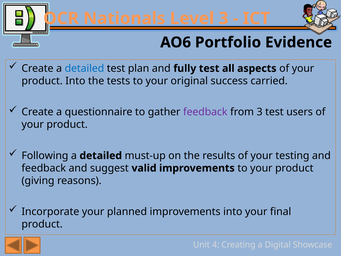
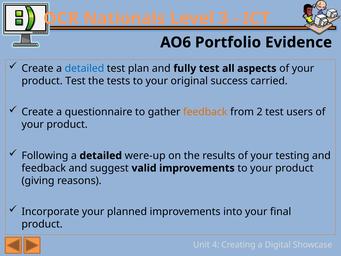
product Into: Into -> Test (75, 81)
feedback colour: purple -> orange (205, 112)
from 3: 3 -> 2 (260, 112)
must-up: must-up -> were-up (145, 155)
